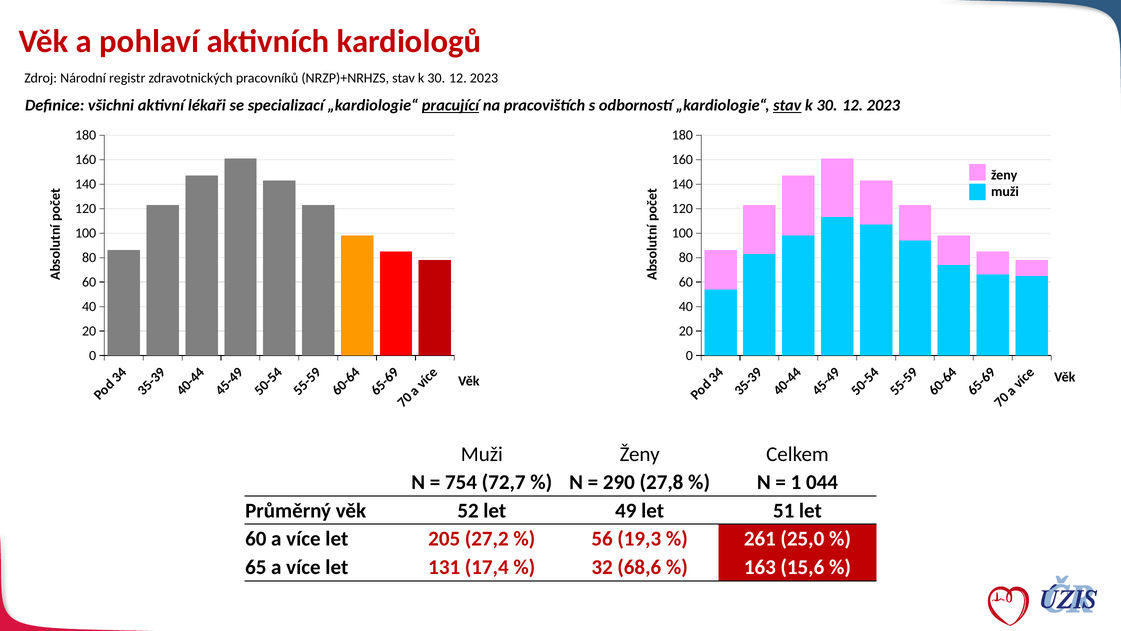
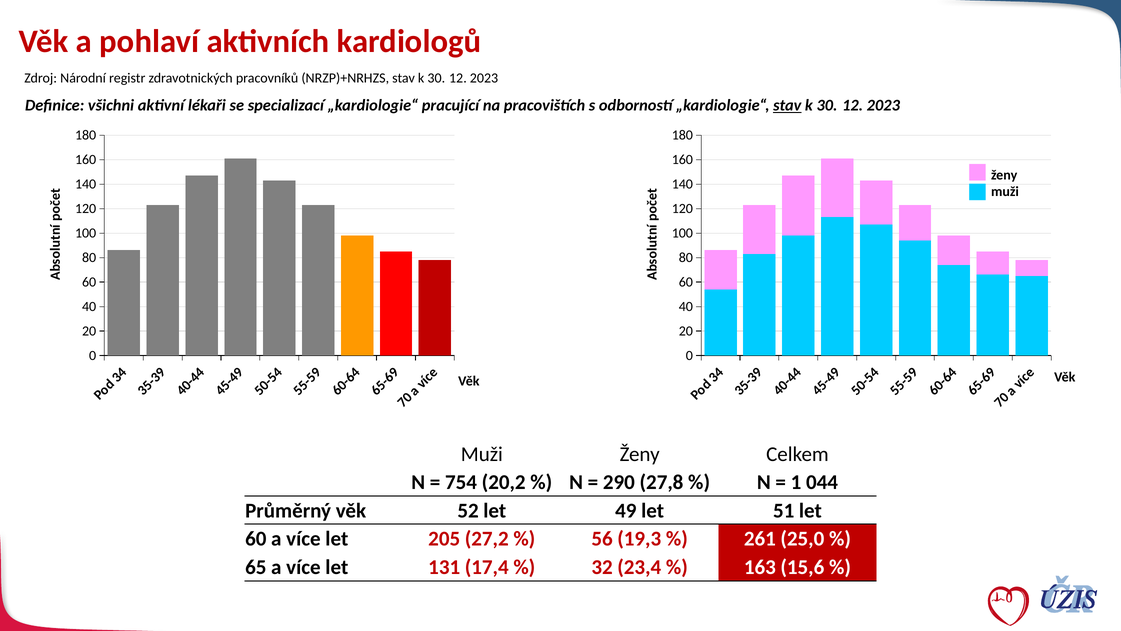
pracující underline: present -> none (451, 105)
72,7: 72,7 -> 20,2 (504, 482)
68,6: 68,6 -> 23,4 (639, 567)
